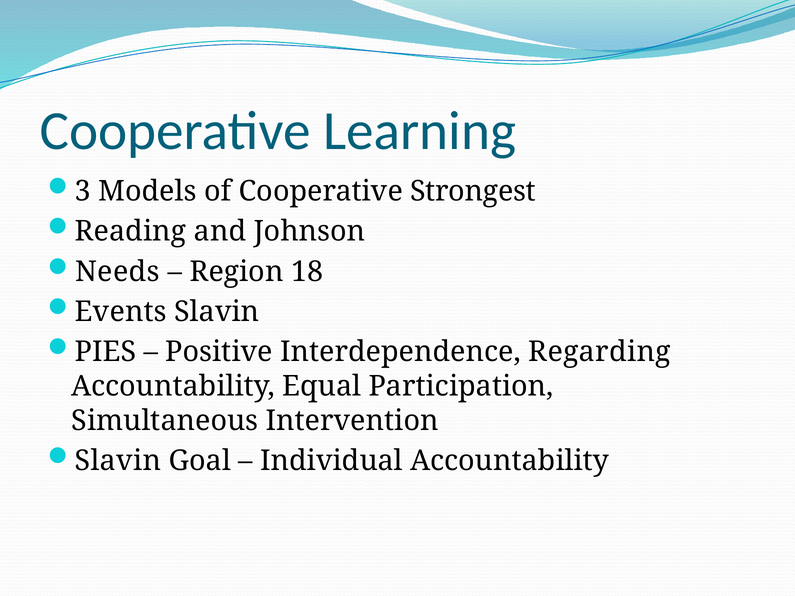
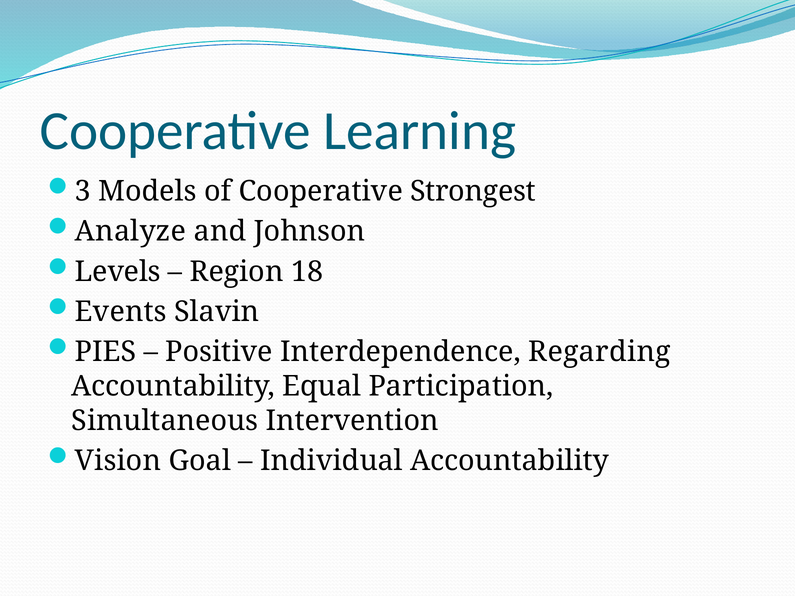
Reading: Reading -> Analyze (131, 232)
Needs: Needs -> Levels (118, 272)
Slavin: Slavin -> Vision (118, 461)
